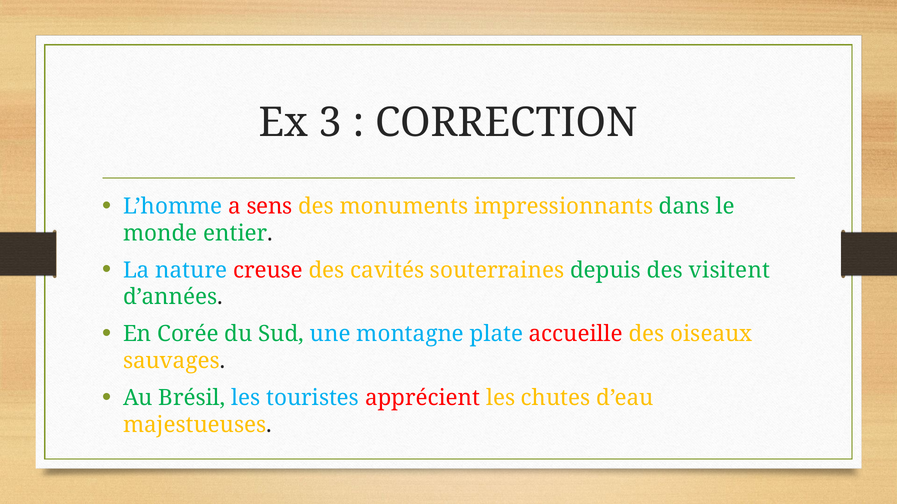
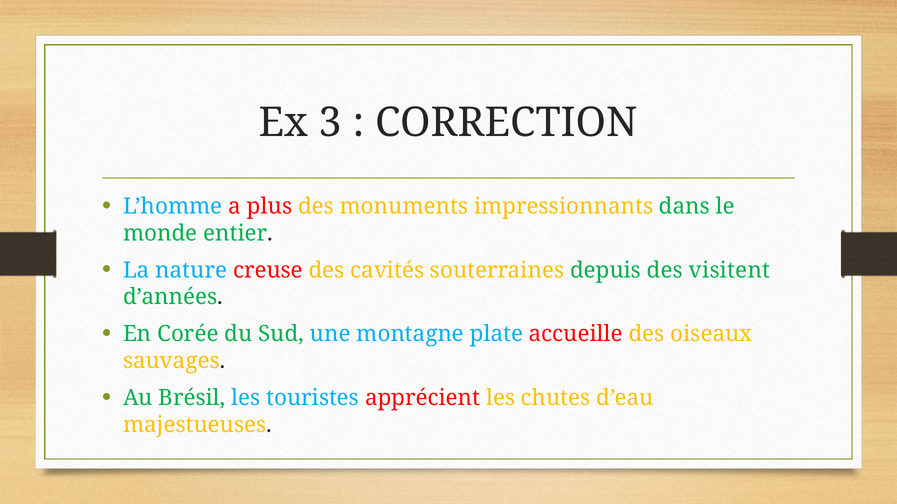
sens: sens -> plus (269, 207)
